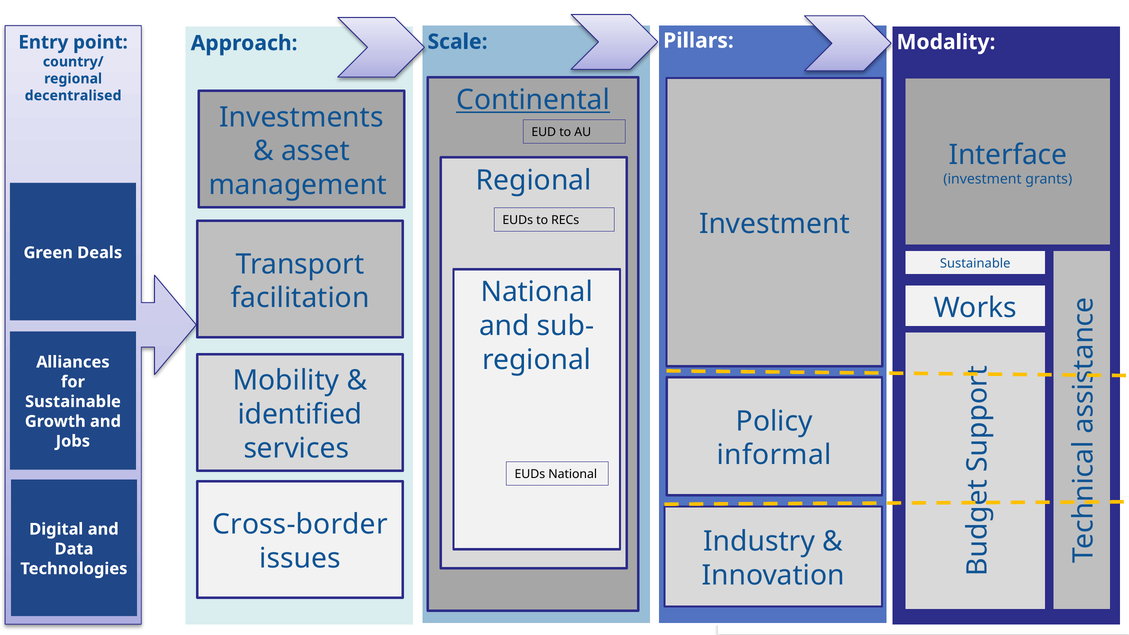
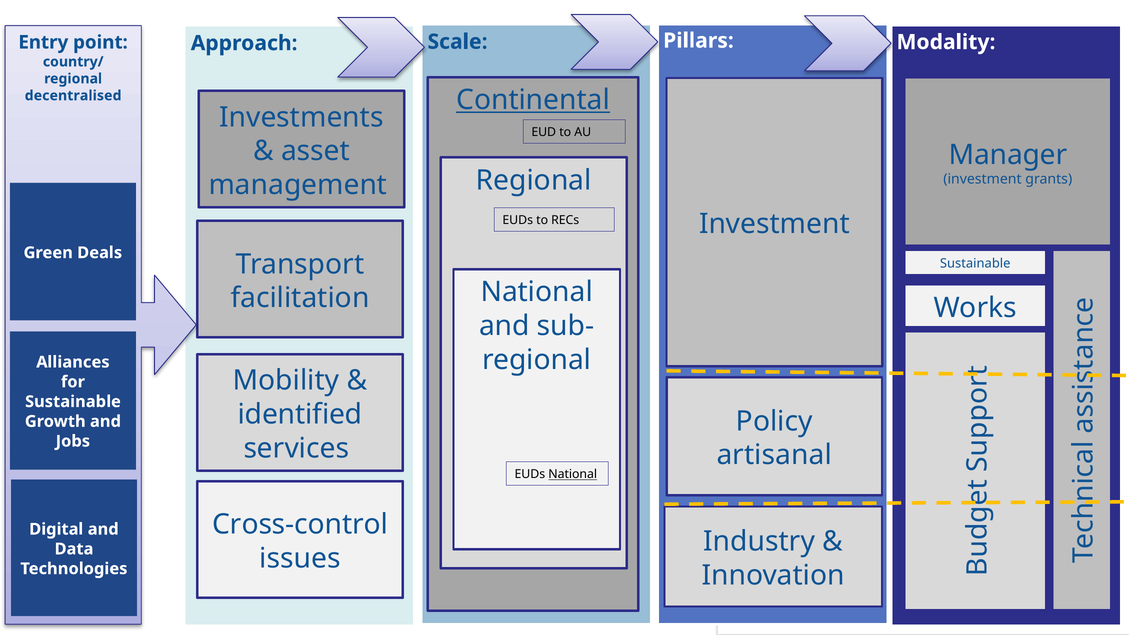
Interface: Interface -> Manager (1008, 155)
informal: informal -> artisanal (774, 455)
National underline: none -> present (573, 474)
Cross-border: Cross-border -> Cross-control (300, 525)
